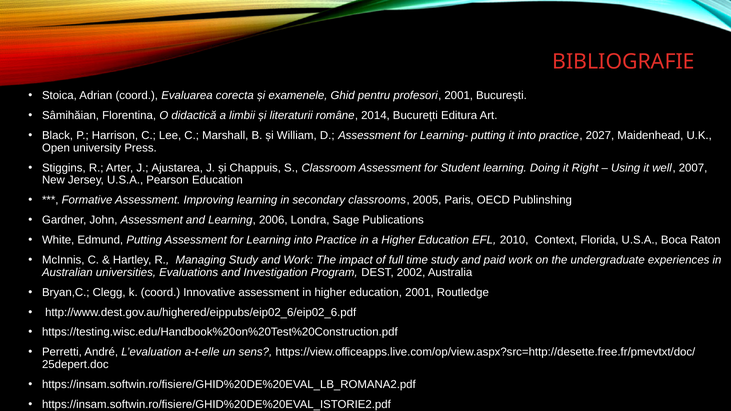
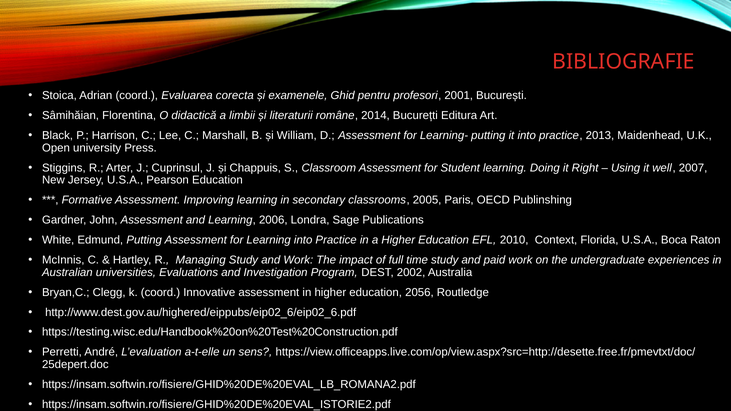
2027: 2027 -> 2013 (600, 136)
Ajustarea: Ajustarea -> Cuprinsul (177, 168)
education 2001: 2001 -> 2056 (419, 292)
